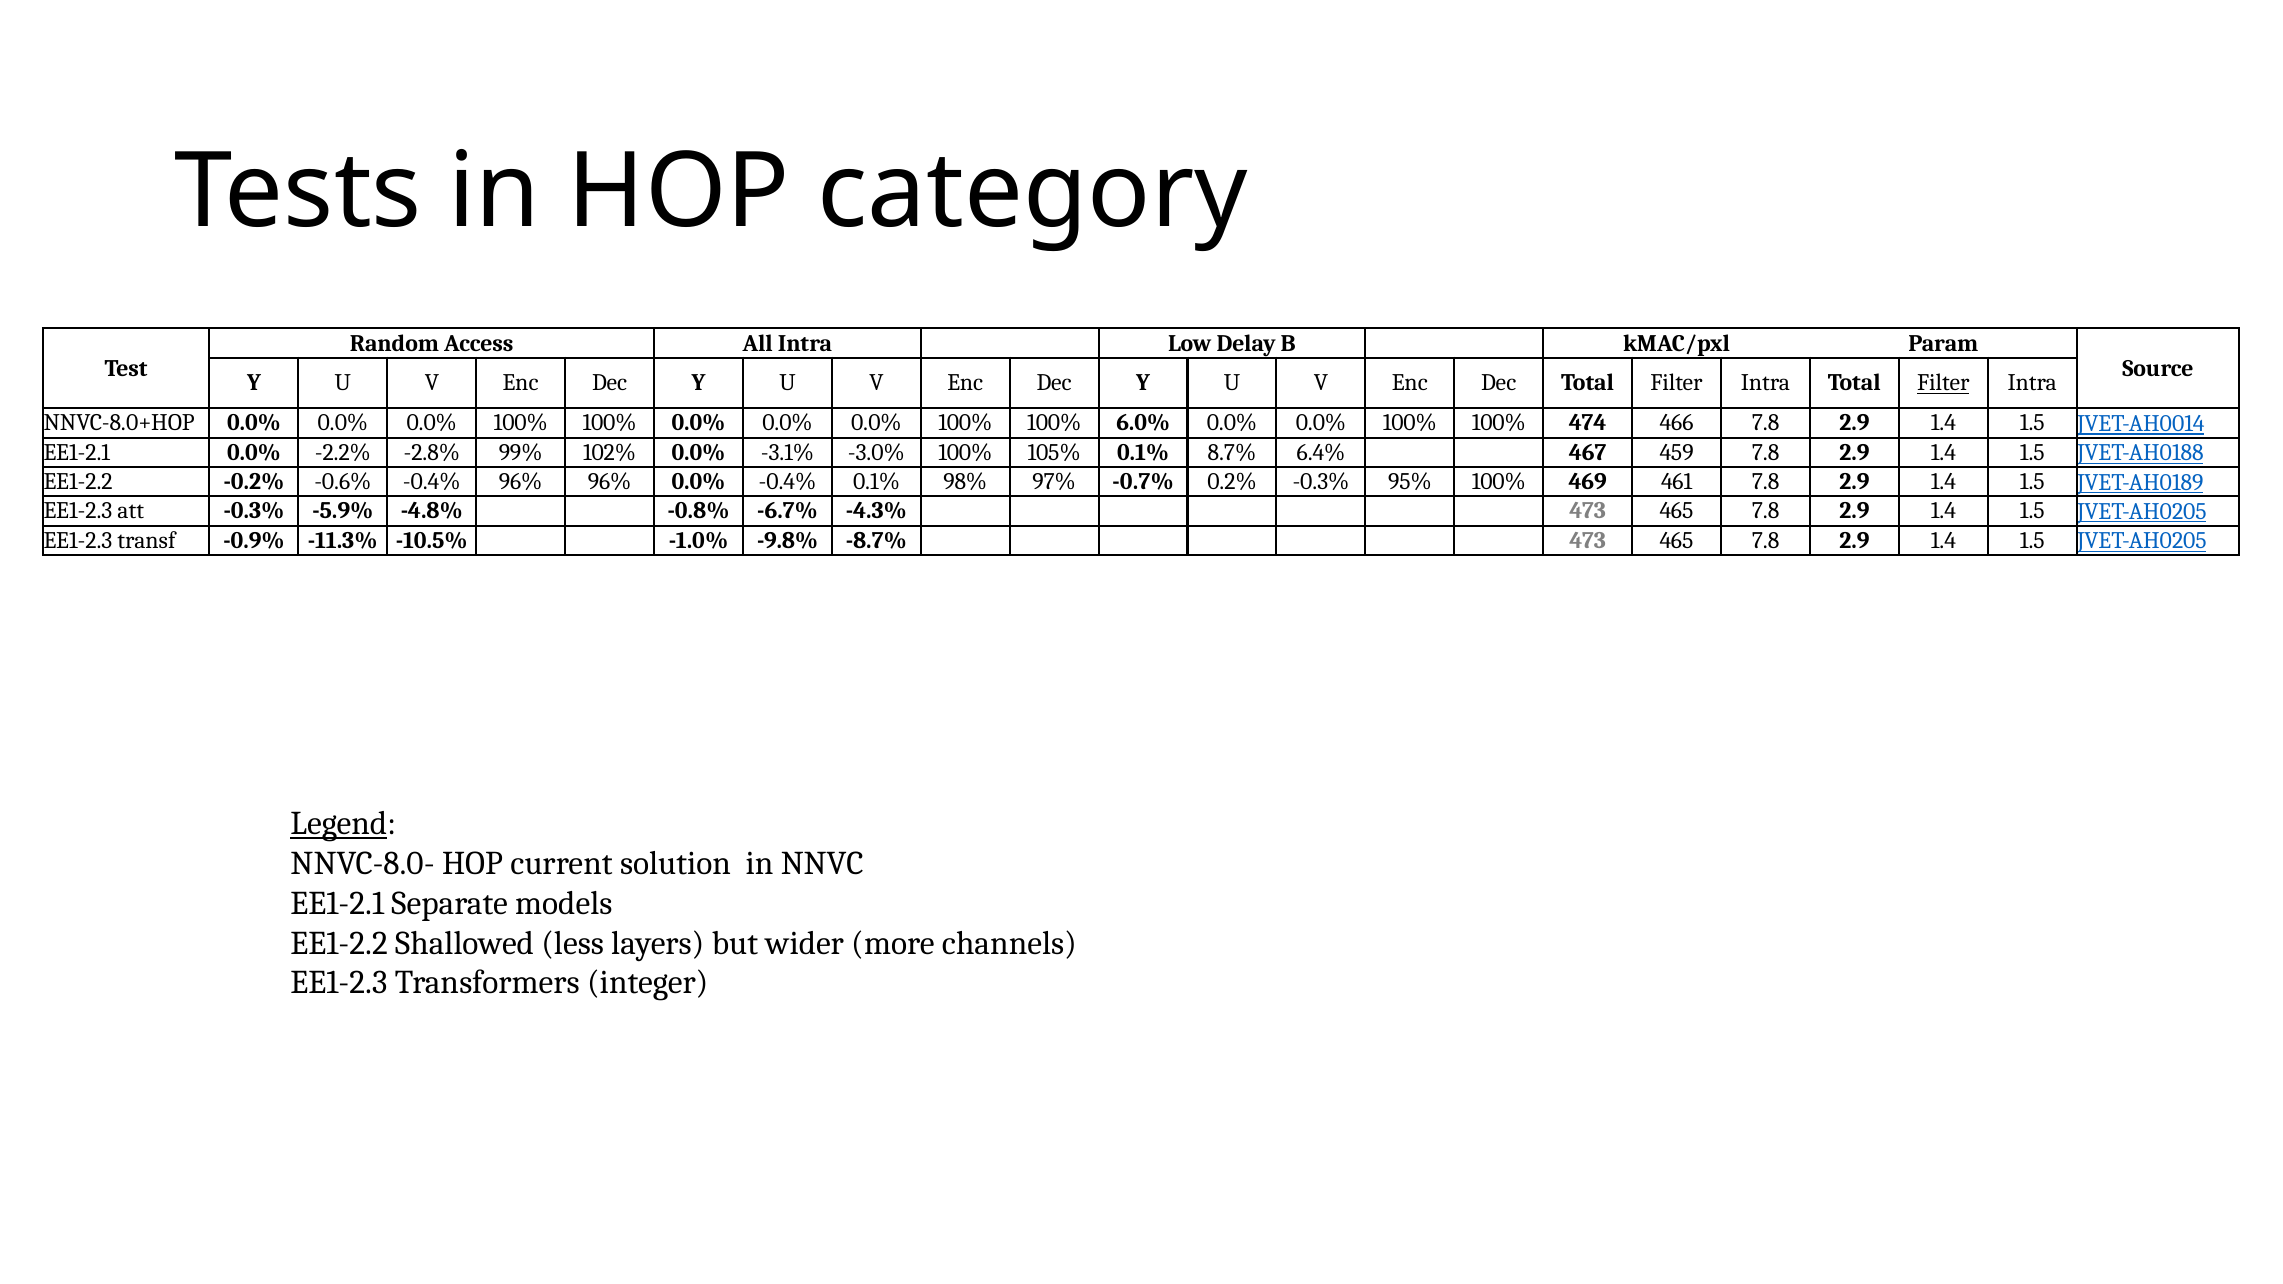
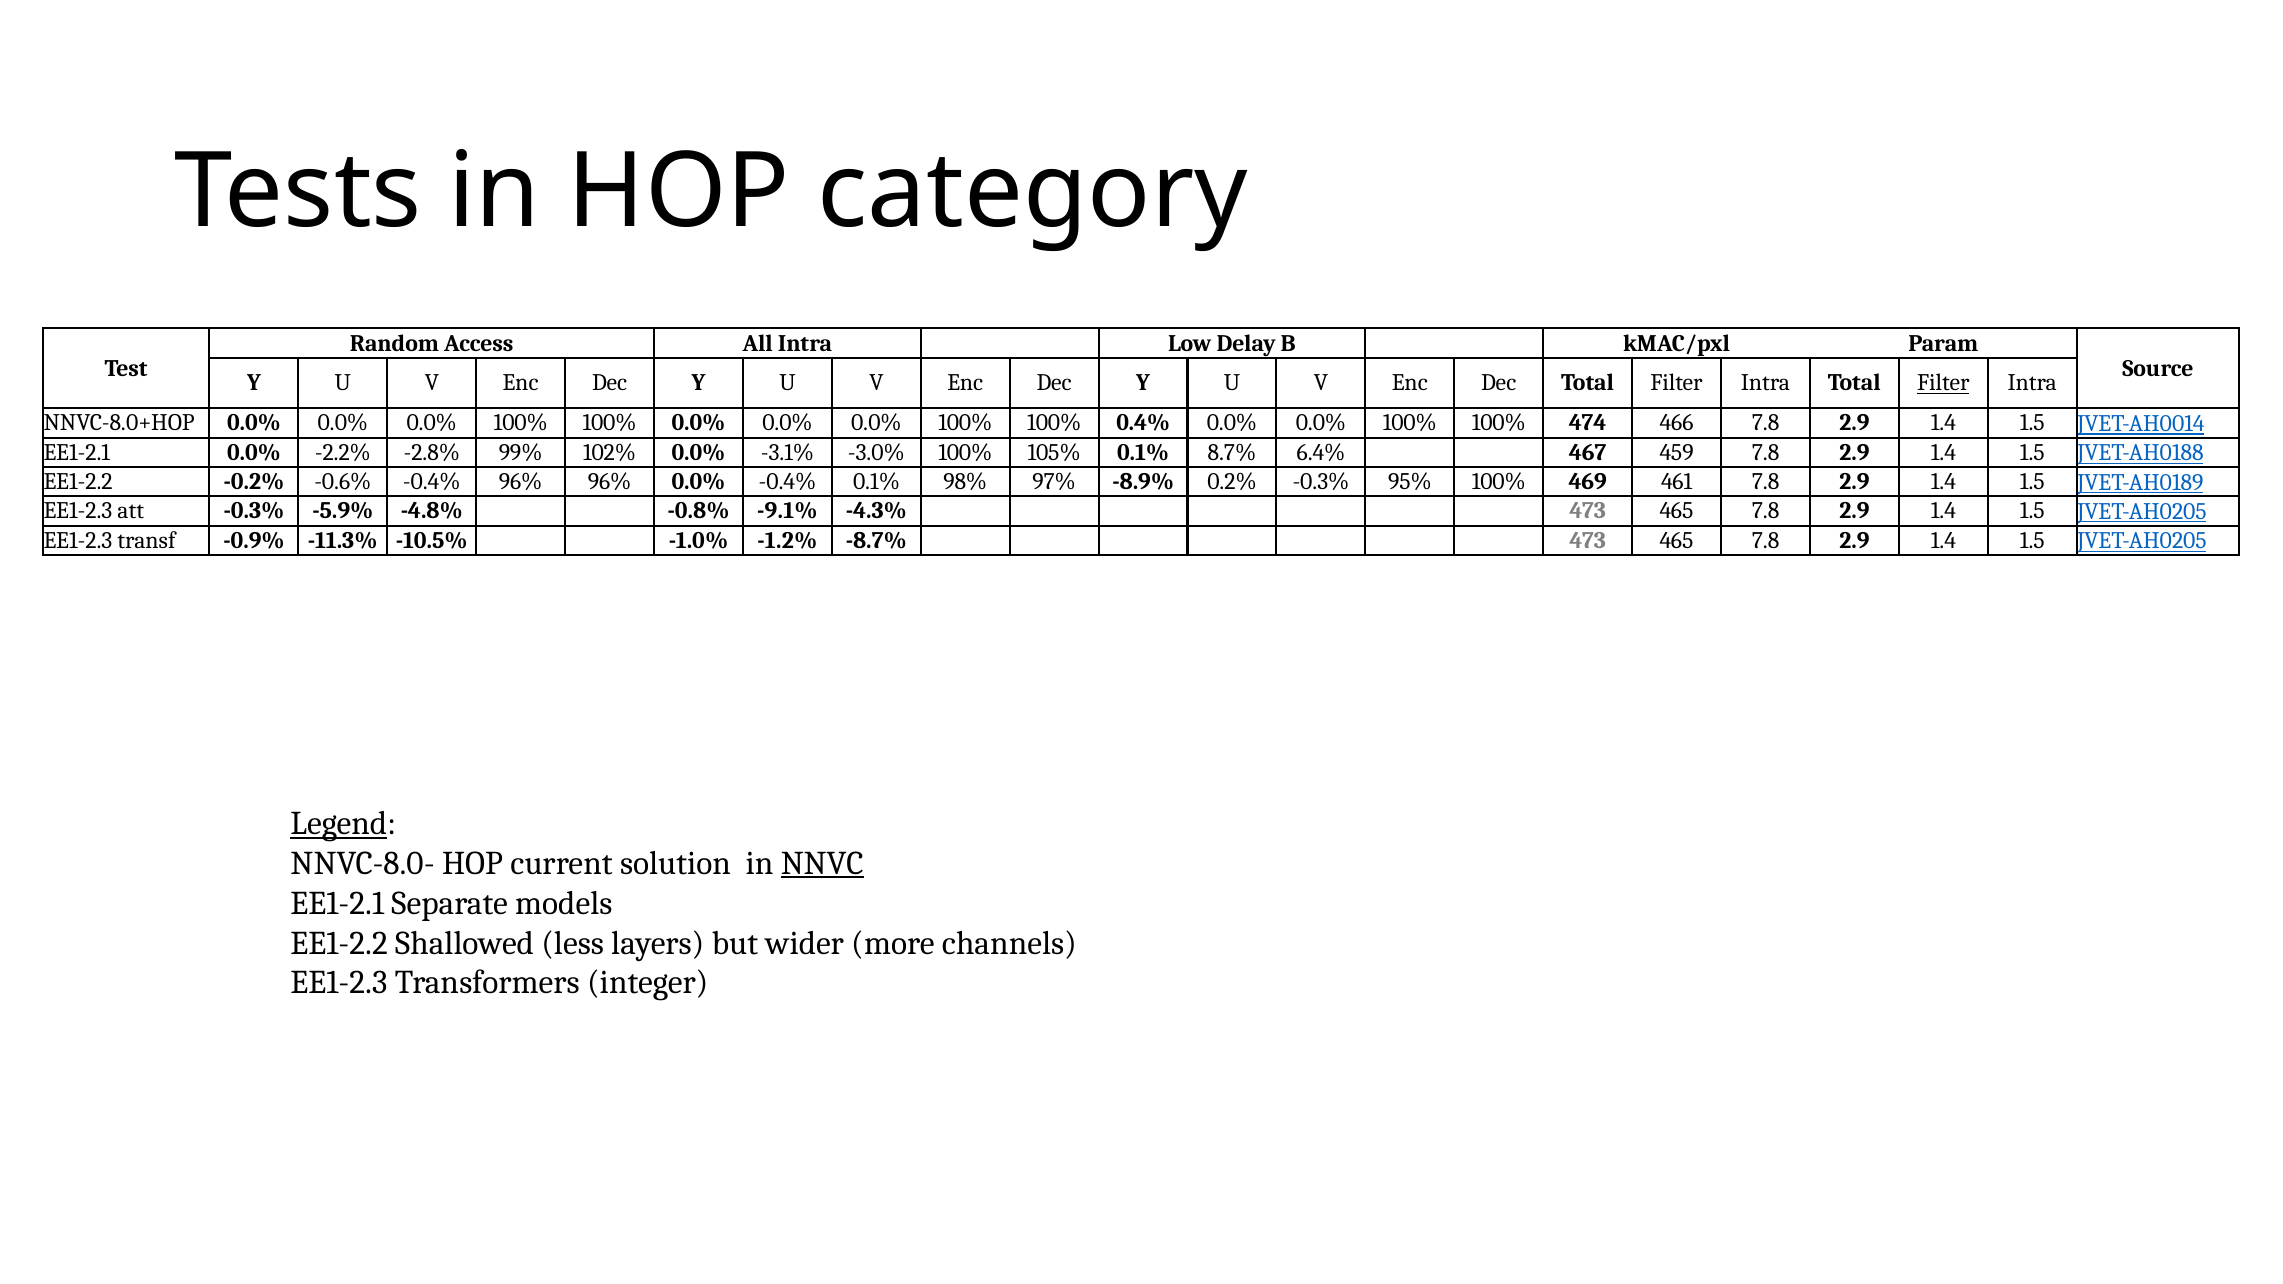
6.0%: 6.0% -> 0.4% (1143, 423)
-0.7%: -0.7% -> -8.9% (1143, 482)
-6.7%: -6.7% -> -9.1% (787, 511)
-9.8%: -9.8% -> -1.2% (787, 540)
NNVC underline: none -> present (822, 863)
